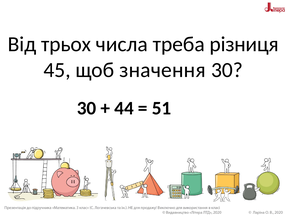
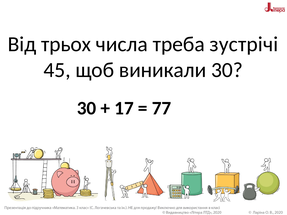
різниця: різниця -> зустрічі (244, 44)
значення: значення -> виникали (163, 70)
44: 44 -> 17 (124, 108)
51: 51 -> 77 (162, 108)
